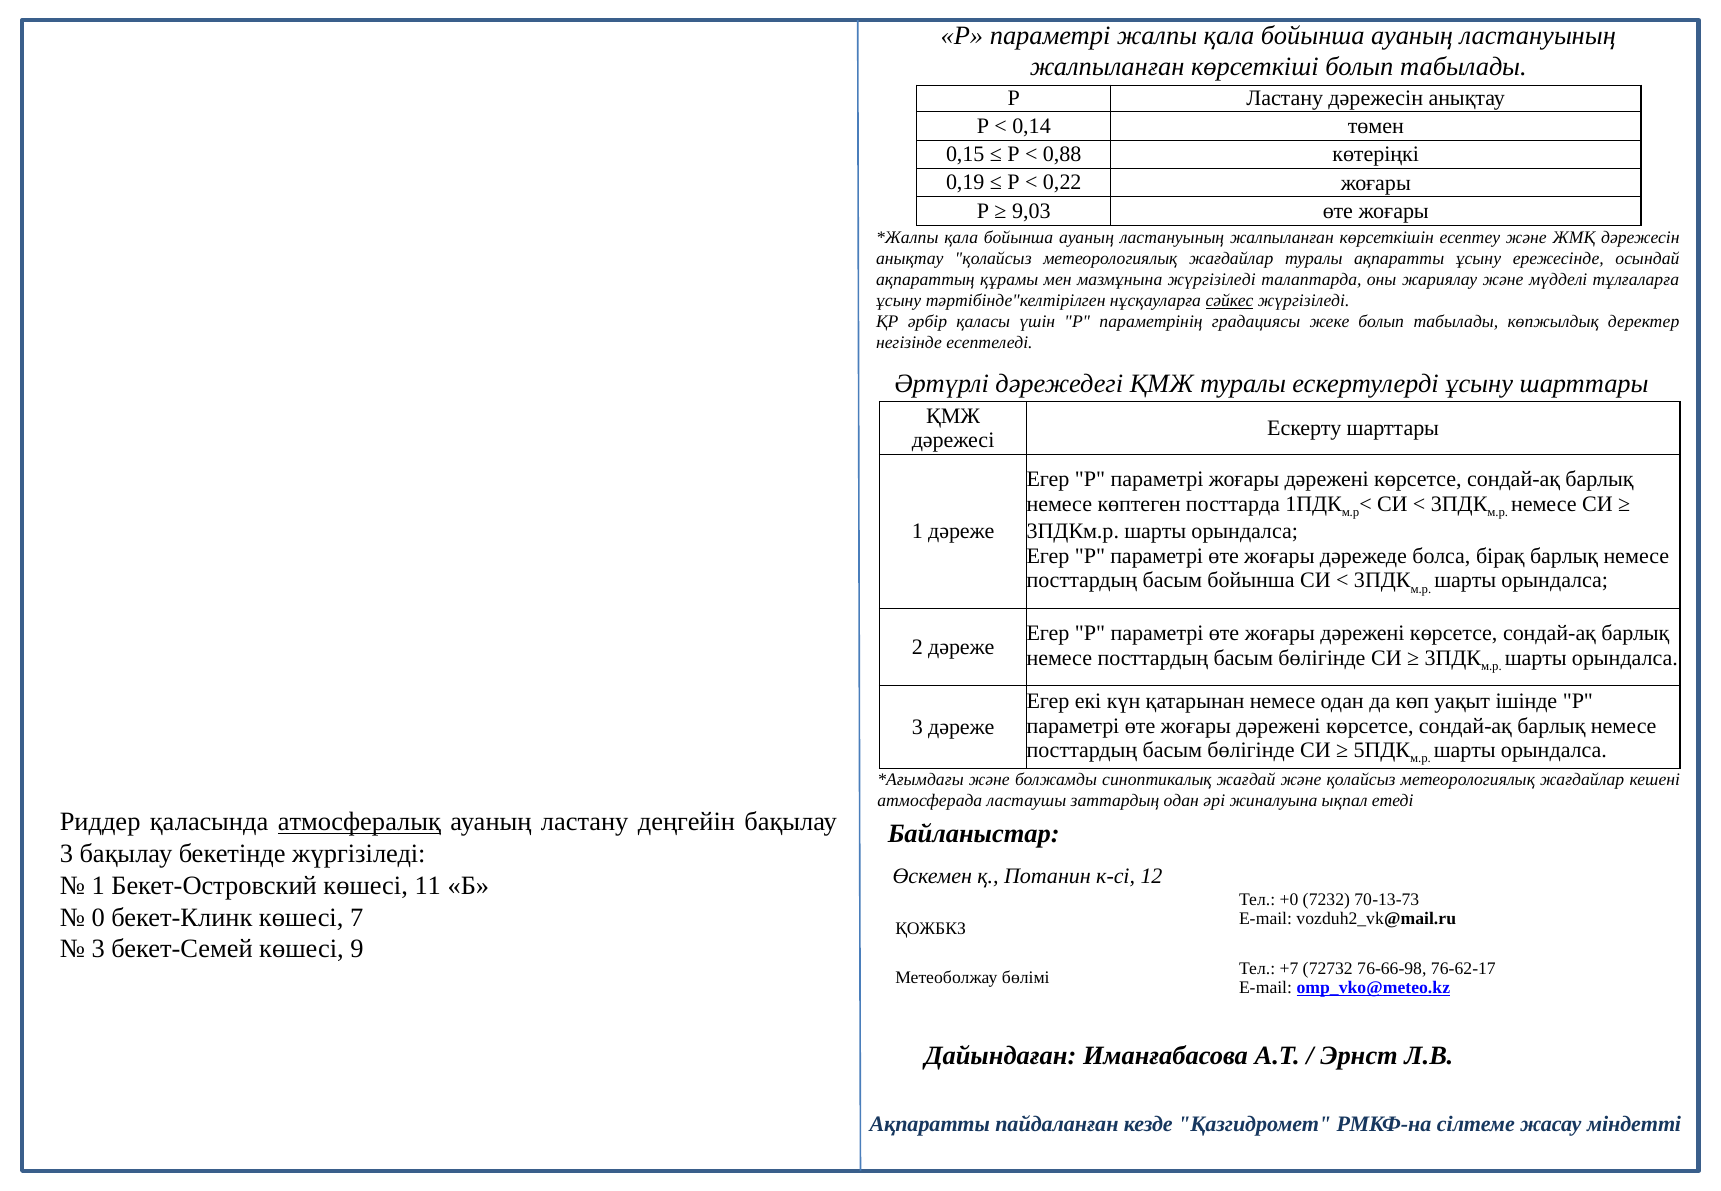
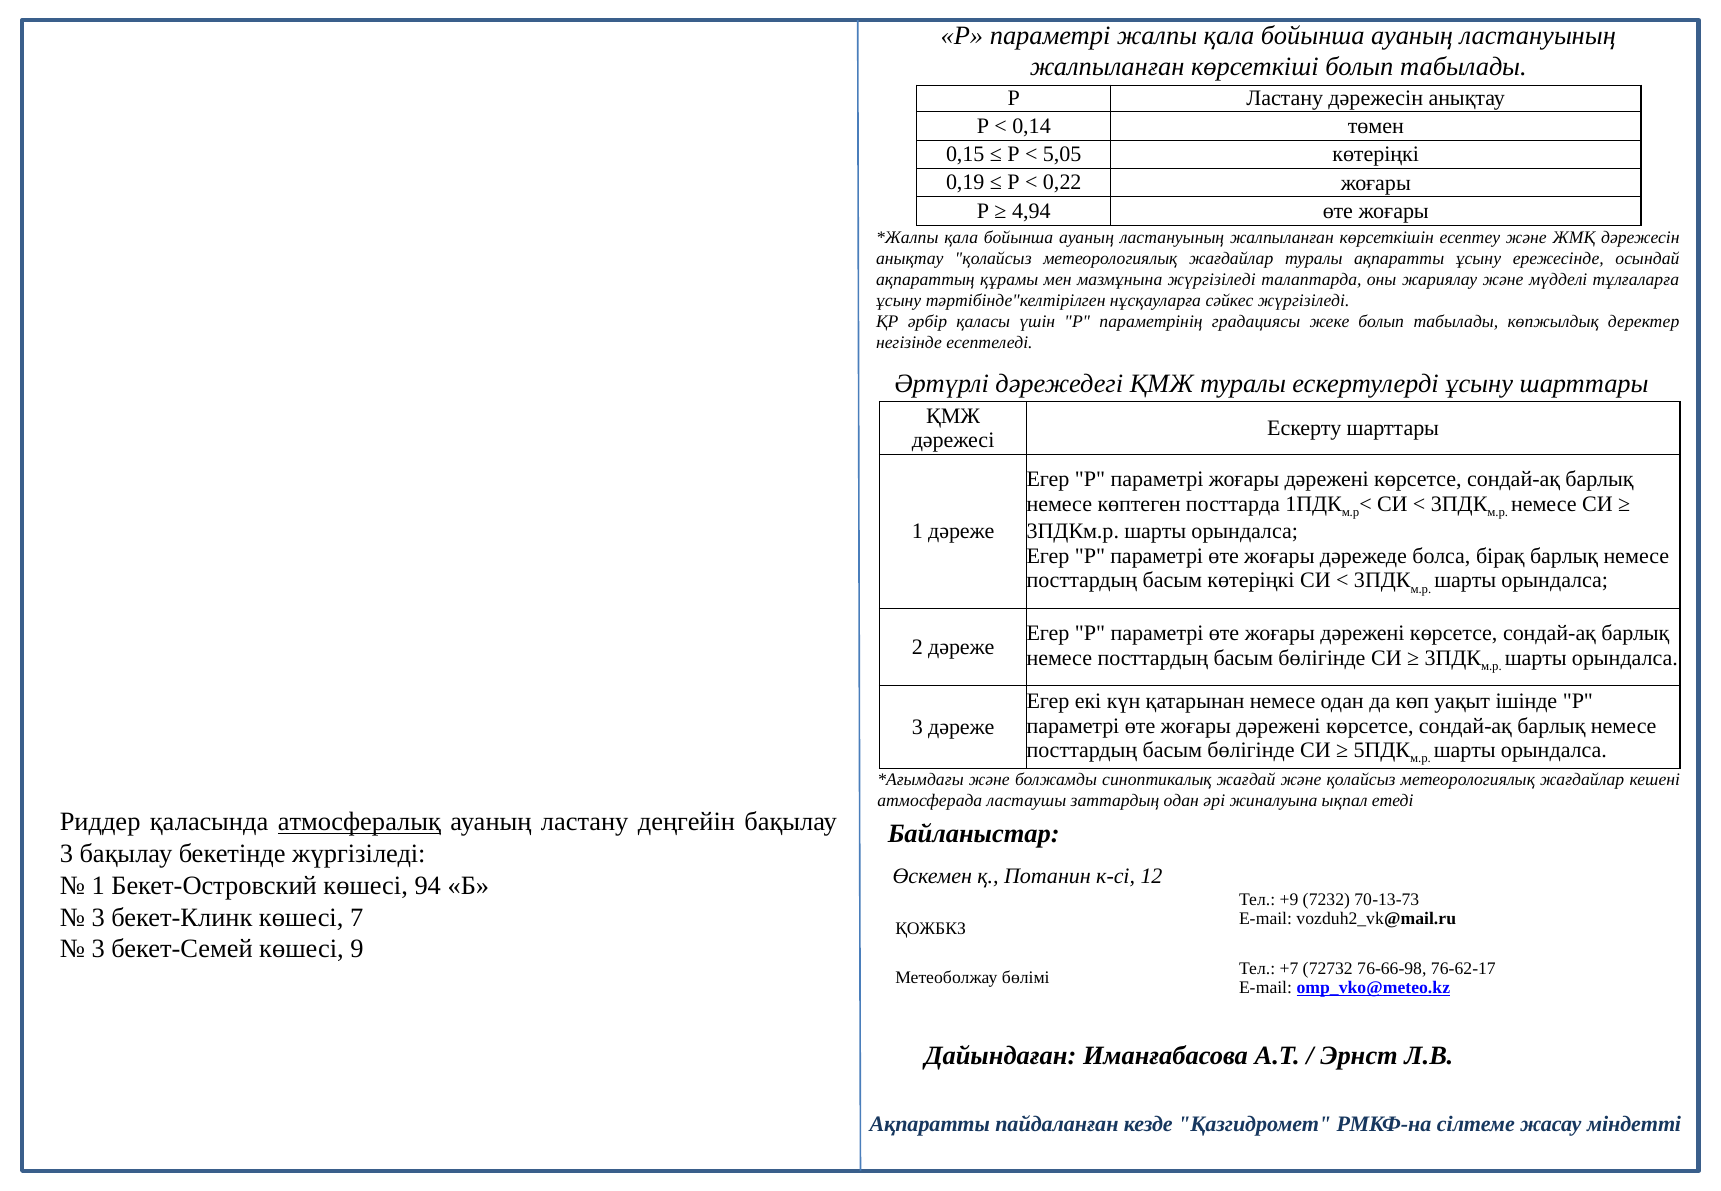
0,88: 0,88 -> 5,05 (1062, 154)
9,03: 9,03 -> 4,94 (1031, 211)
сәйкес underline: present -> none (1230, 301)
басым бойынша: бойынша -> көтеріңкі (1251, 581)
11: 11 -> 94 (428, 886)
+0: +0 -> +9 (1289, 900)
0: 0 -> 3 (98, 918)
